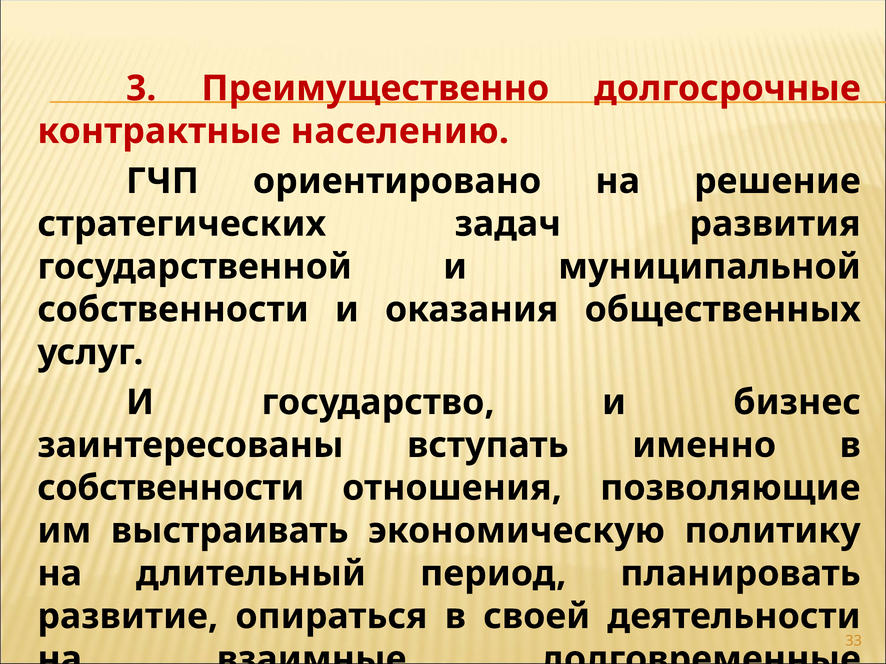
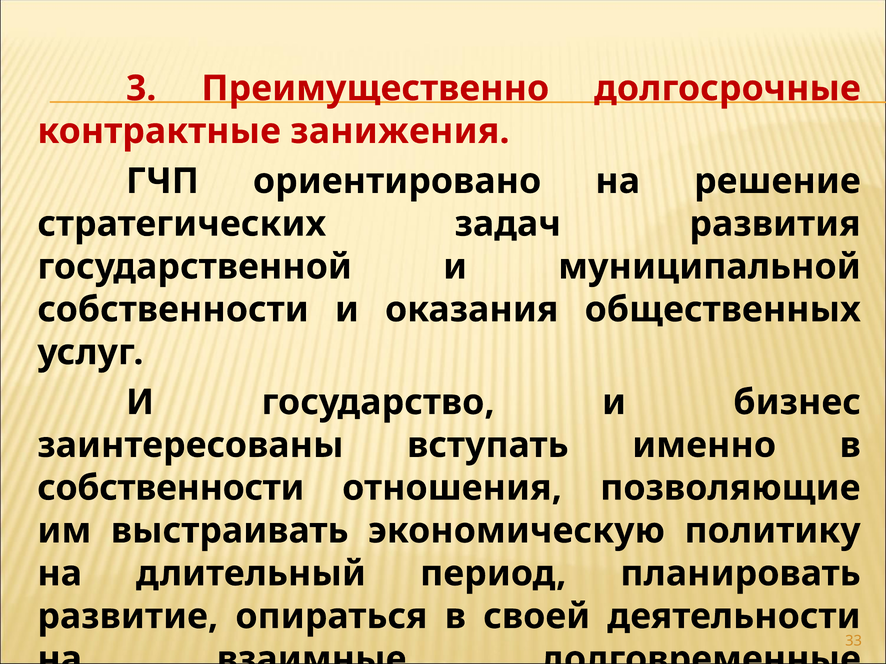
населению: населению -> занижения (400, 131)
